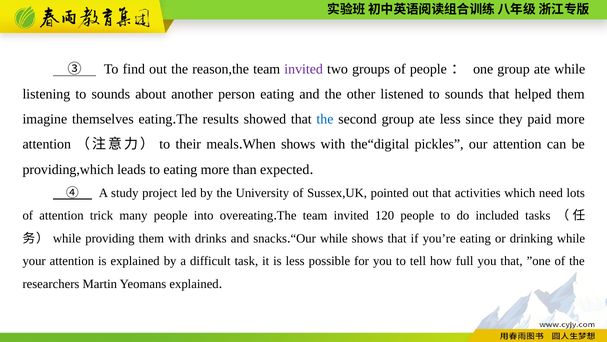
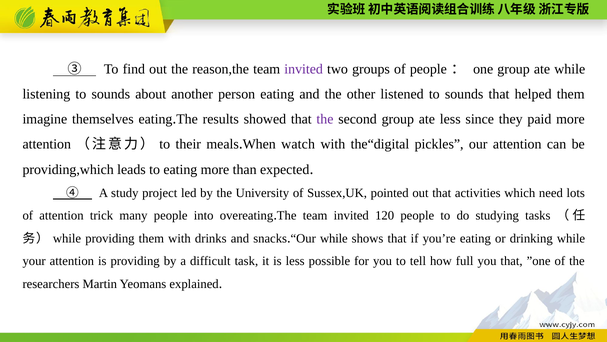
the colour: blue -> purple (325, 119)
shows: shows -> watch (298, 144)
included: included -> studying (497, 215)
is explained: explained -> providing (135, 261)
